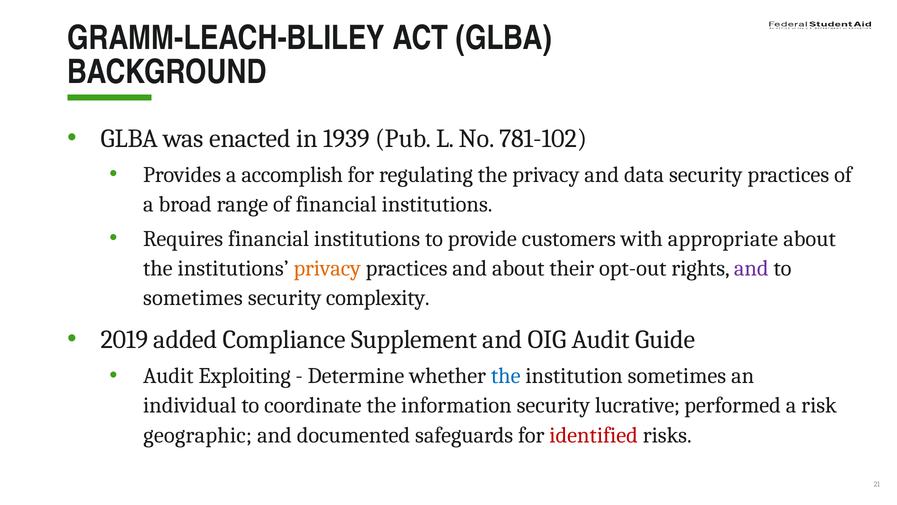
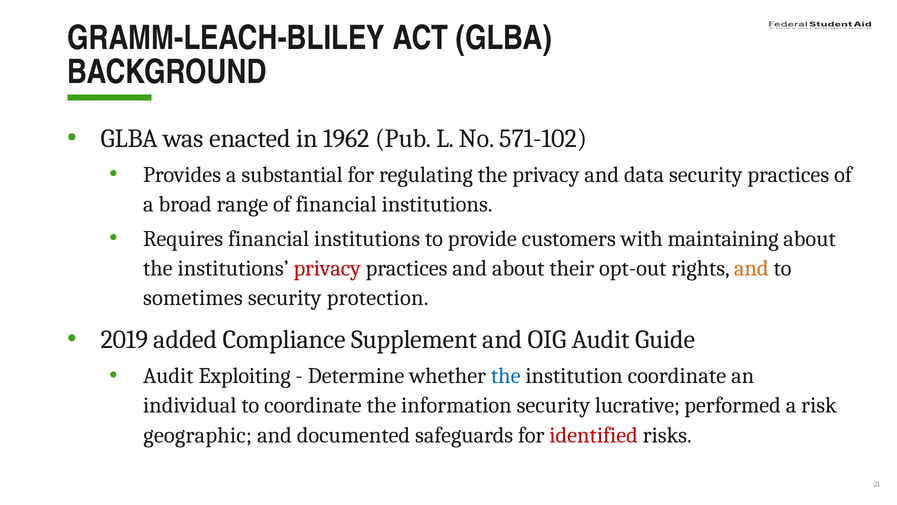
1939: 1939 -> 1962 (346, 138)
781-102: 781-102 -> 571-102 (543, 138)
accomplish: accomplish -> substantial (292, 175)
appropriate: appropriate -> maintaining (723, 238)
privacy colour: orange -> red (327, 268)
and colour: purple -> orange (751, 268)
complexity: complexity -> protection (378, 298)
institution sometimes: sometimes -> coordinate (677, 376)
